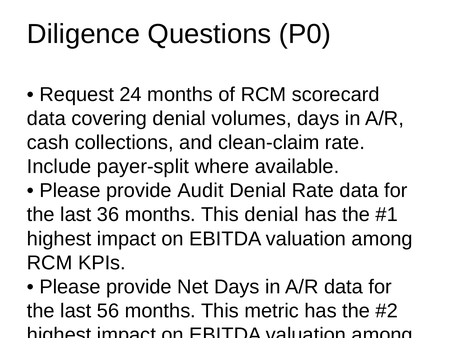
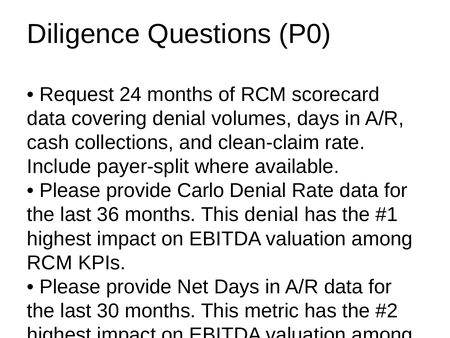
Audit: Audit -> Carlo (201, 190)
56: 56 -> 30 (108, 310)
